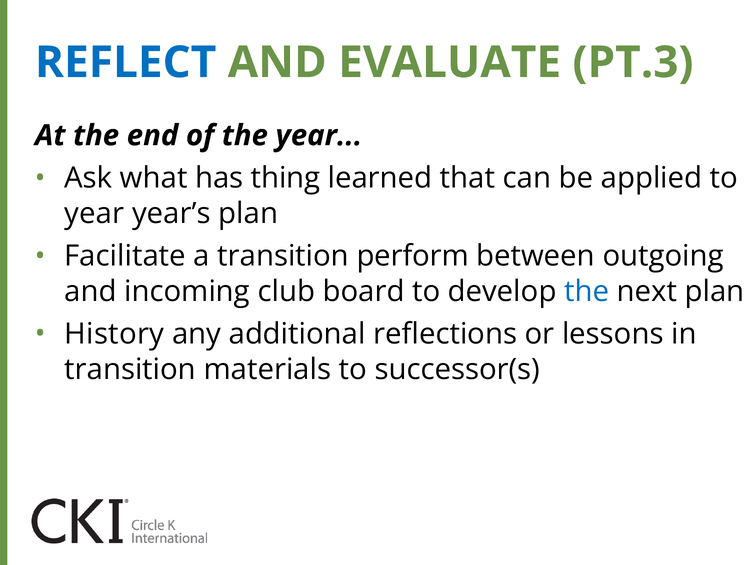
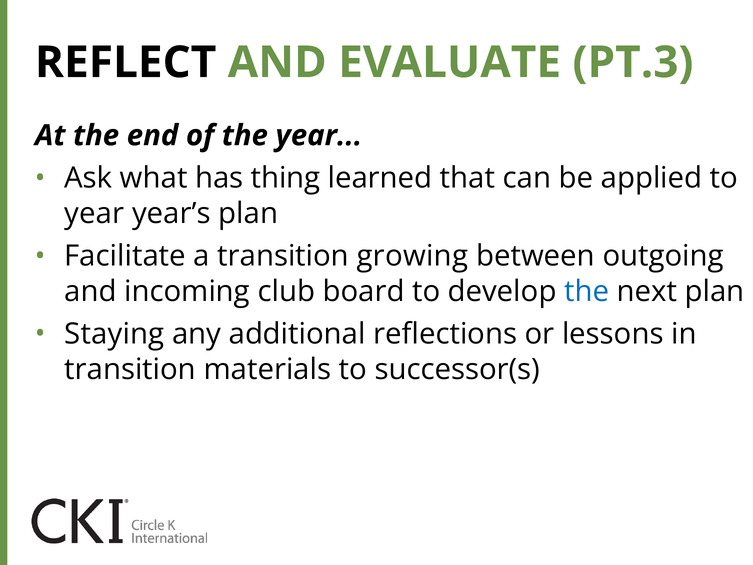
REFLECT colour: blue -> black (126, 63)
perform: perform -> growing (412, 256)
History: History -> Staying (114, 334)
